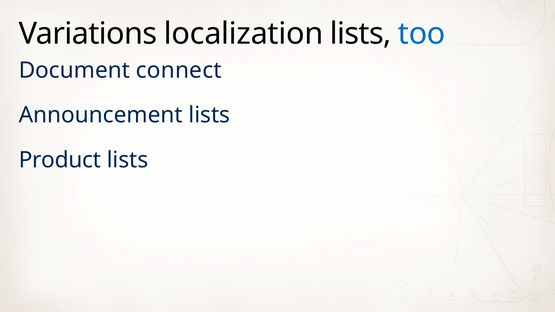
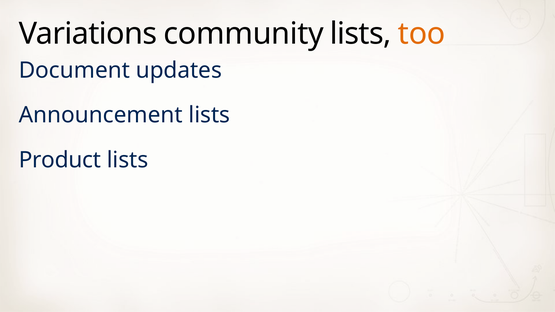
localization: localization -> community (244, 34)
too colour: blue -> orange (422, 34)
connect: connect -> updates (179, 70)
